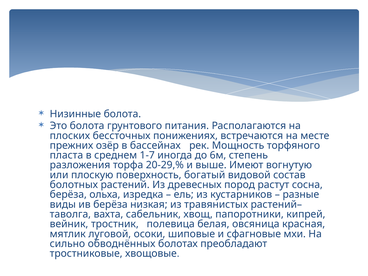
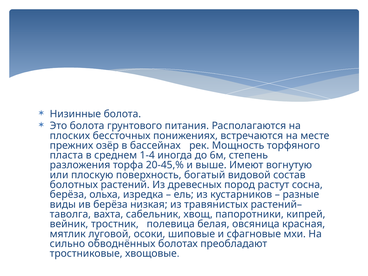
1-7: 1-7 -> 1-4 (147, 155)
20-29,%: 20-29,% -> 20-45,% (165, 165)
